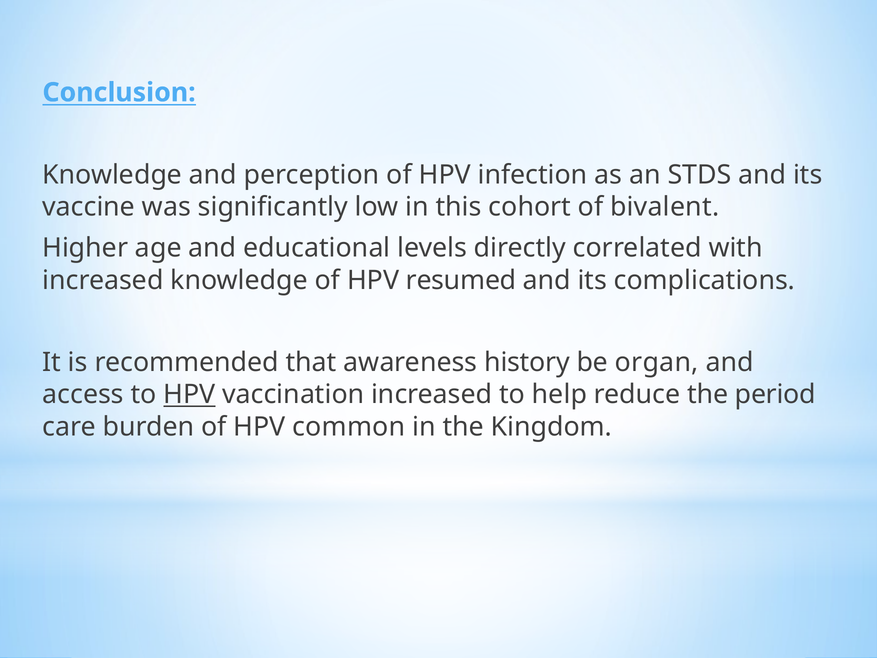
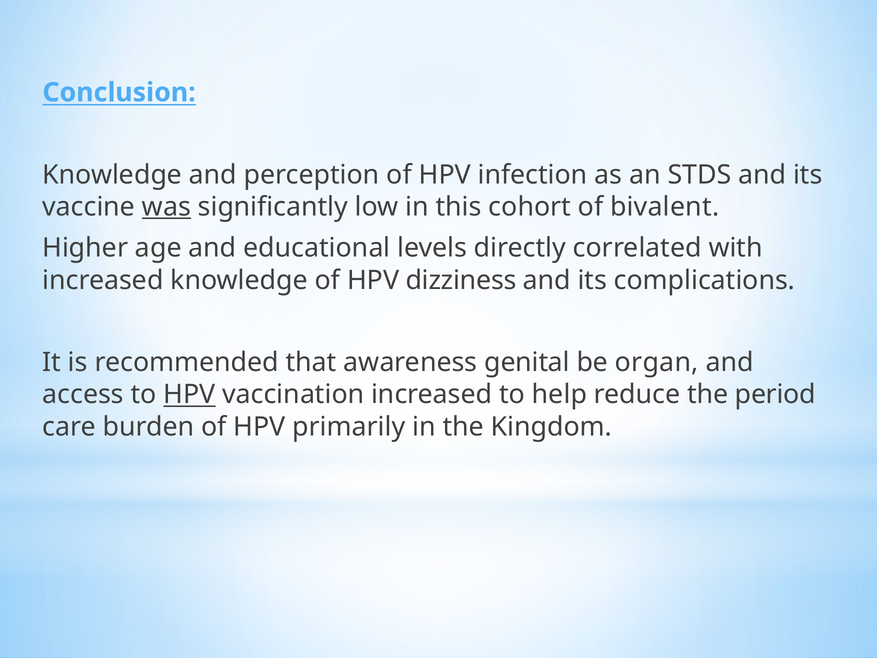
was underline: none -> present (166, 207)
resumed: resumed -> dizziness (461, 280)
history: history -> genital (527, 362)
common: common -> primarily (349, 427)
